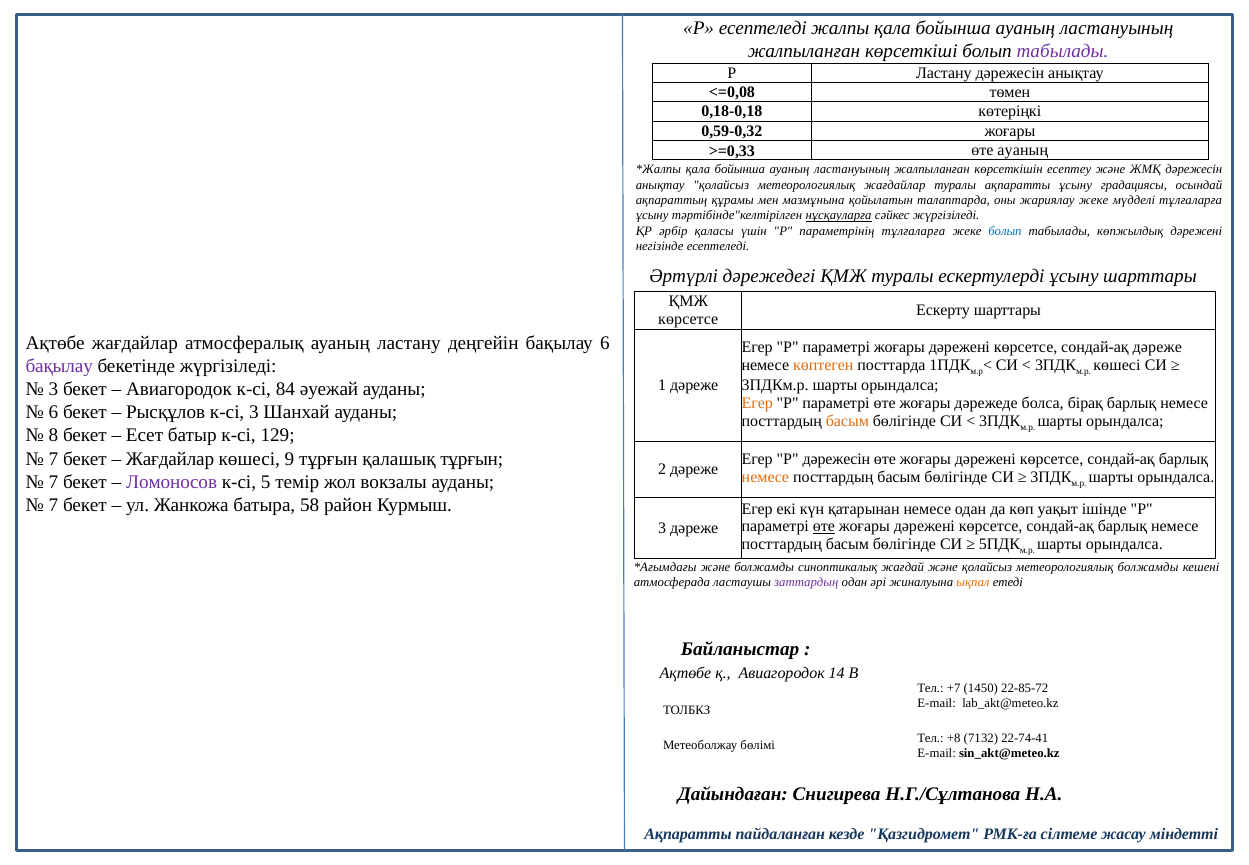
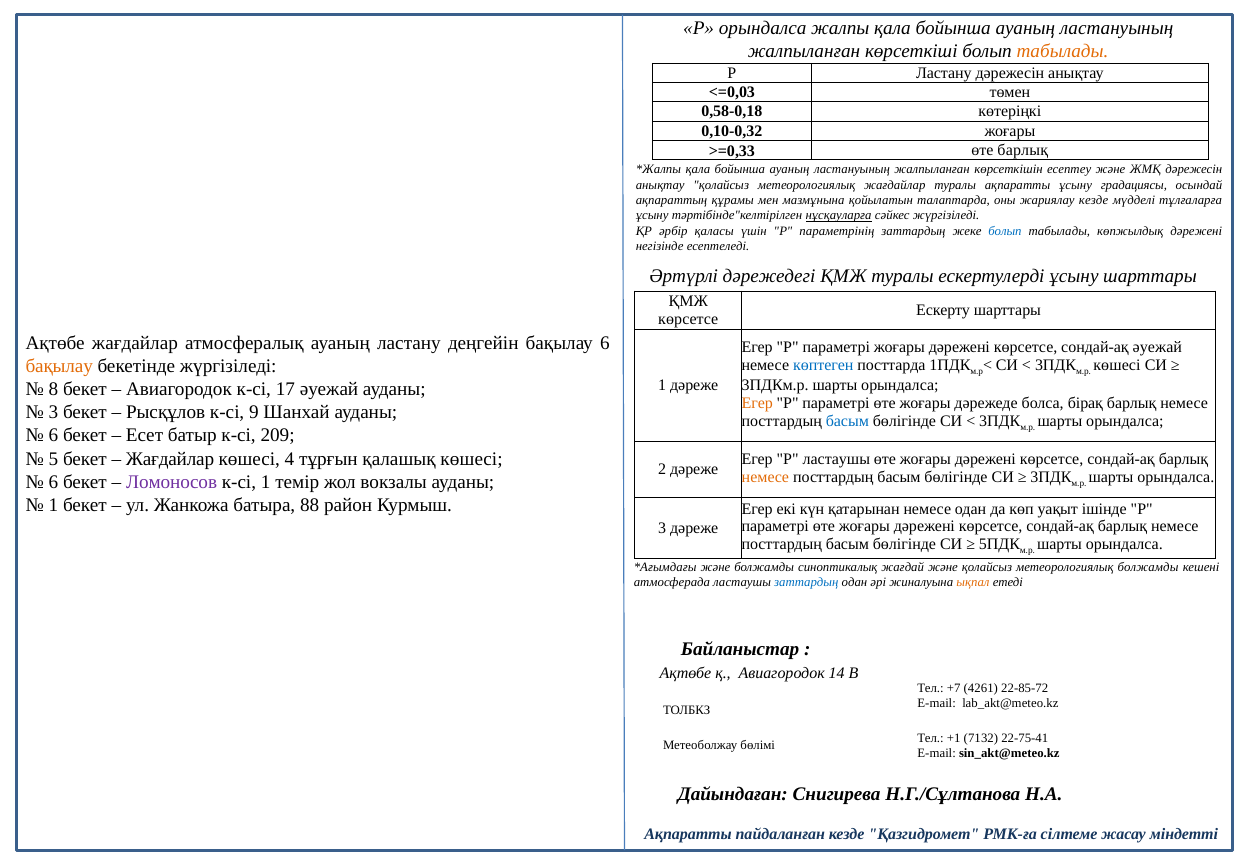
Р есептеледі: есептеледі -> орындалса (763, 28)
табылады colour: purple -> orange (1063, 51)
<=0,08: <=0,08 -> <=0,03 (732, 92)
0,18-0,18: 0,18-0,18 -> 0,58-0,18 (732, 112)
0,59-0,32: 0,59-0,32 -> 0,10-0,32 (732, 131)
өте ауаның: ауаның -> барлық (1023, 150)
жариялау жеке: жеке -> кезде (1094, 200)
параметрінің тұлғаларға: тұлғаларға -> заттардың (914, 231)
сондай-ақ дәреже: дәреже -> әуежай (1157, 348)
бақылау colour: purple -> orange (59, 366)
көптеген colour: orange -> blue (823, 365)
3: 3 -> 8 (53, 389)
84: 84 -> 17 (285, 389)
6: 6 -> 3 (53, 412)
к-сі 3: 3 -> 9 (254, 412)
басым colour: orange -> blue (847, 421)
8: 8 -> 6 (53, 435)
129: 129 -> 209 (278, 435)
7: 7 -> 5 (53, 459)
9: 9 -> 4 (290, 459)
қалашық тұрғын: тұрғын -> көшесі (472, 459)
Р дәрежесін: дәрежесін -> ластаушы (836, 459)
7: 7 -> 6 (53, 482)
к-сі 5: 5 -> 1 (266, 482)
7: 7 -> 1 (53, 505)
58: 58 -> 88 (310, 505)
өте underline: present -> none (824, 526)
заттардың colour: purple -> blue (806, 582)
1450: 1450 -> 4261 (981, 688)
+8: +8 -> +1 (954, 738)
22-74-41: 22-74-41 -> 22-75-41 (1025, 738)
